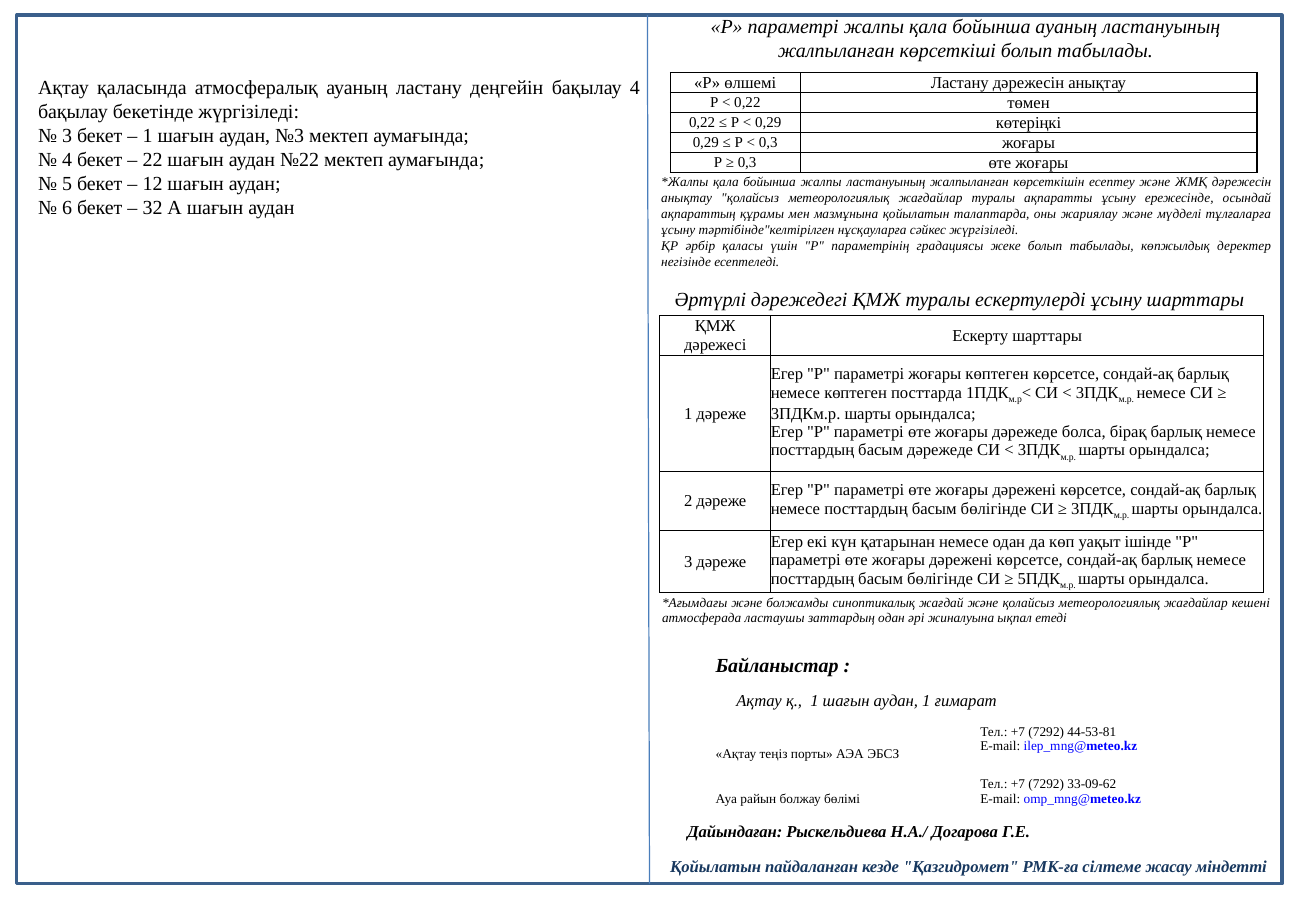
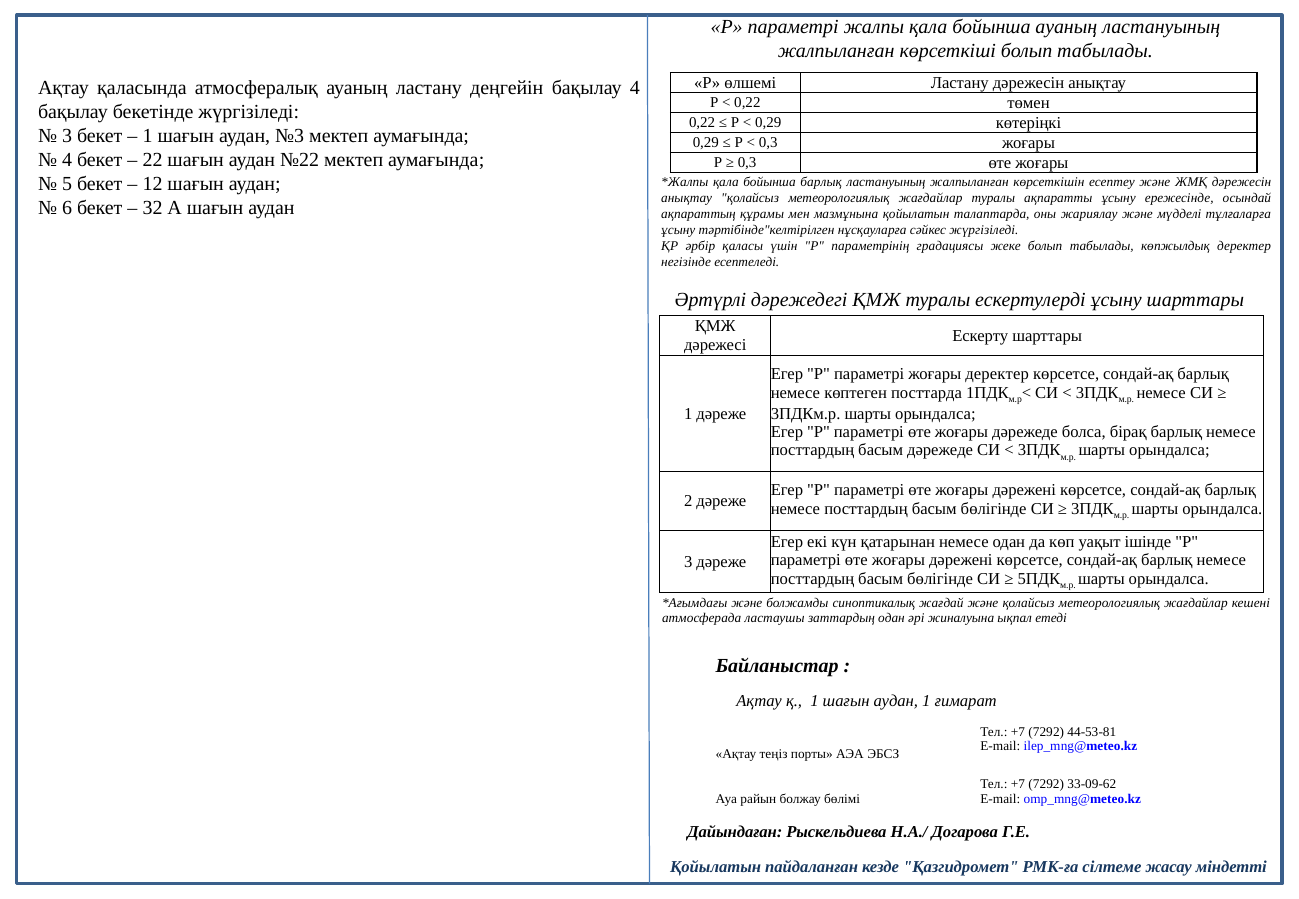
бойынша жалпы: жалпы -> барлық (821, 182)
жоғары көптеген: көптеген -> деректер (997, 374)
